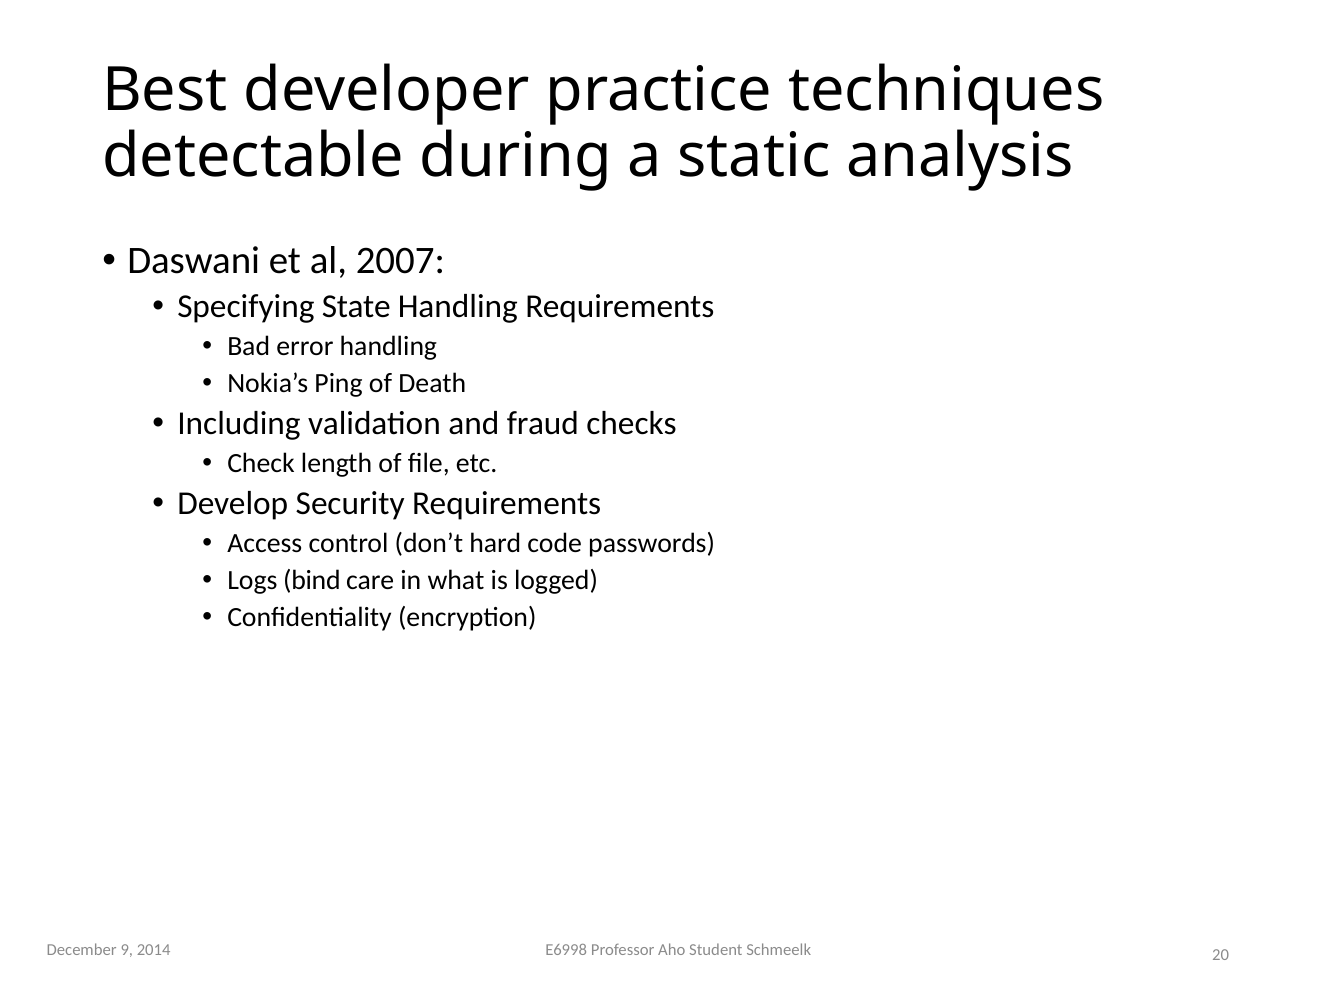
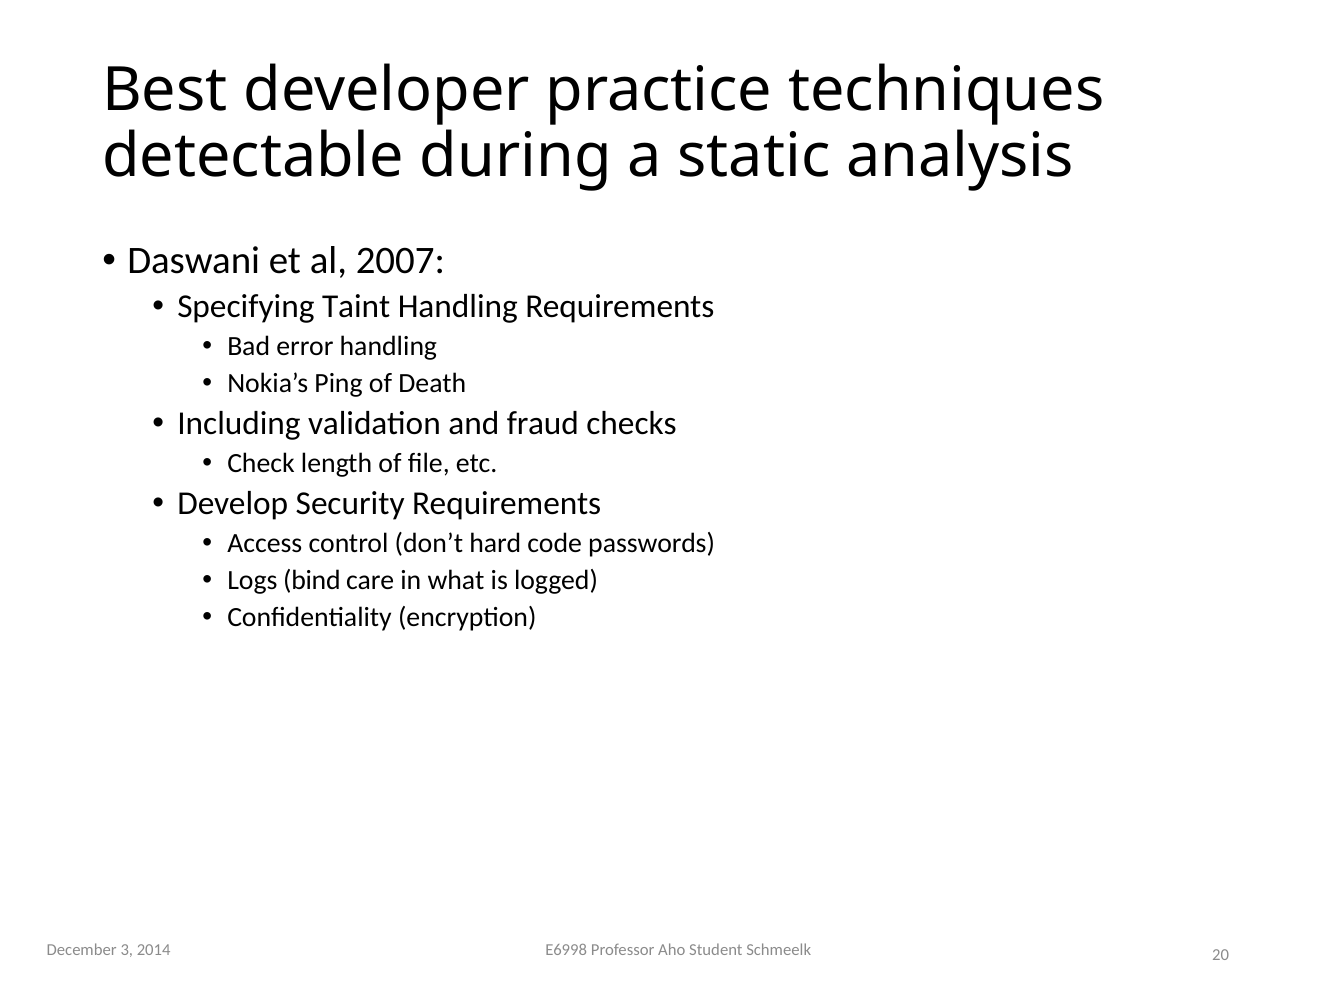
State: State -> Taint (356, 307)
9: 9 -> 3 (127, 950)
